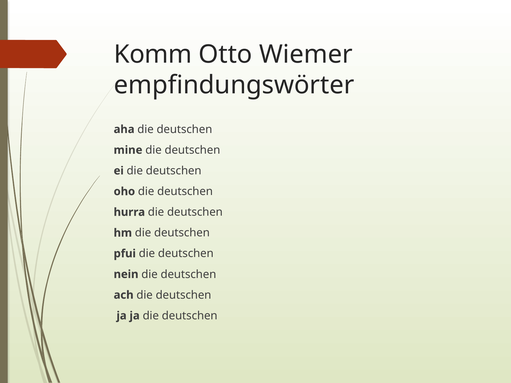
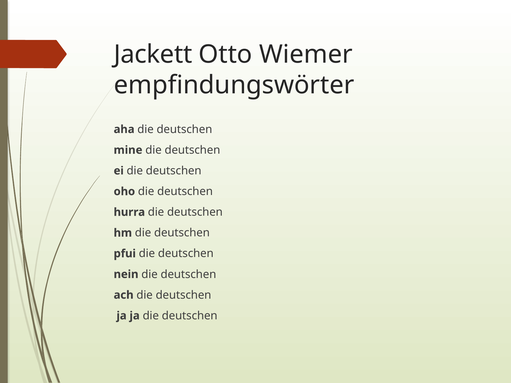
Komm: Komm -> Jackett (153, 55)
